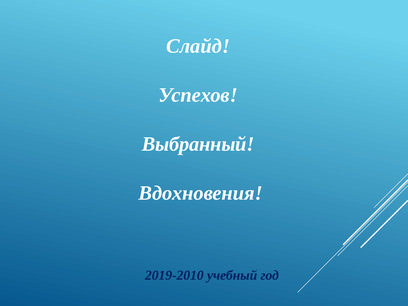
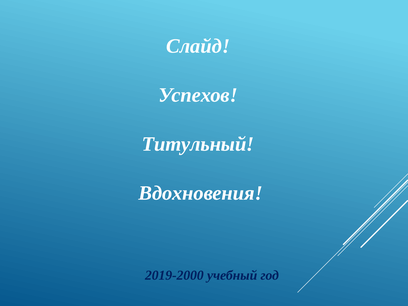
Выбранный: Выбранный -> Титульный (198, 144)
2019-2010: 2019-2010 -> 2019-2000 (174, 275)
